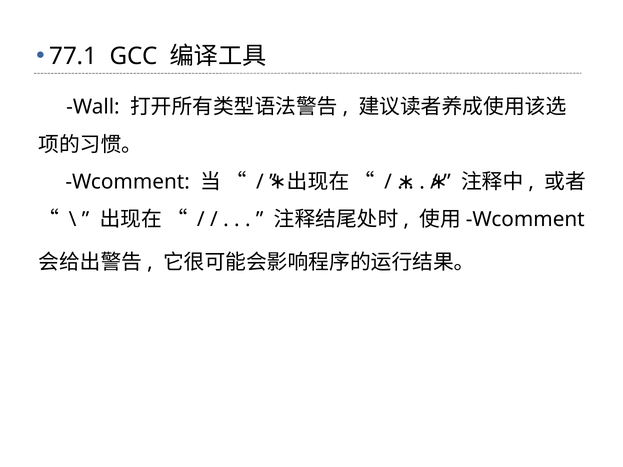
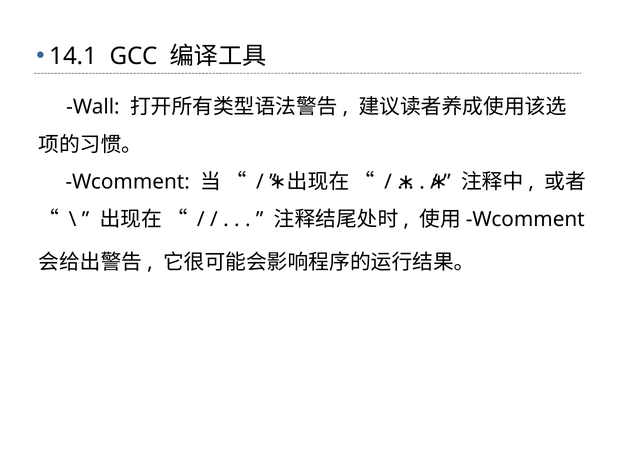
77.1: 77.1 -> 14.1 (73, 56)
